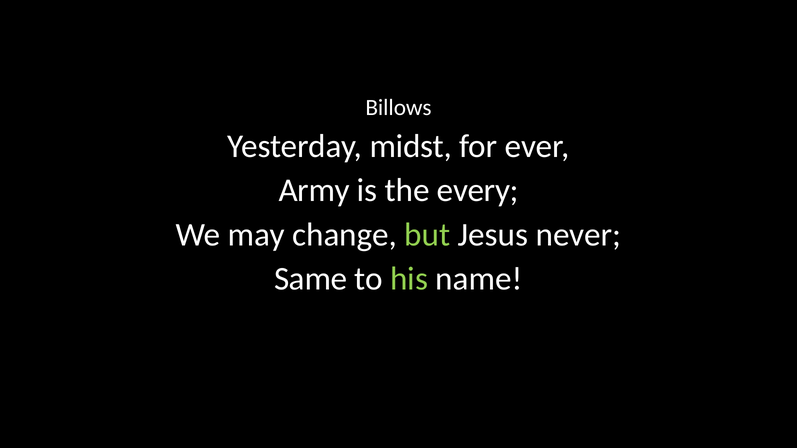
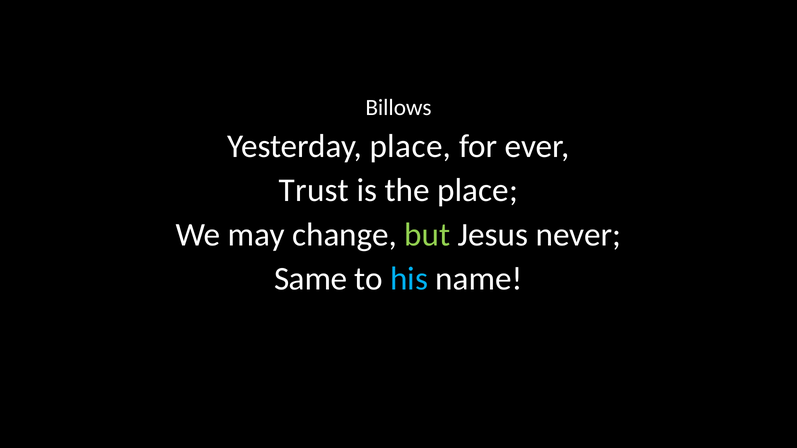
Yesterday midst: midst -> place (410, 147)
Army: Army -> Trust (314, 191)
the every: every -> place (478, 191)
his colour: light green -> light blue (409, 279)
